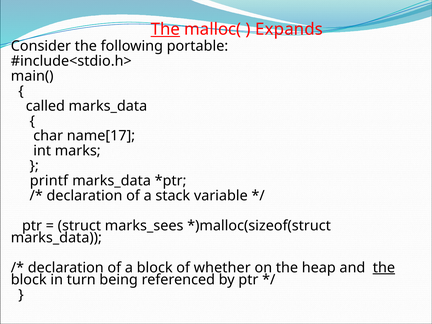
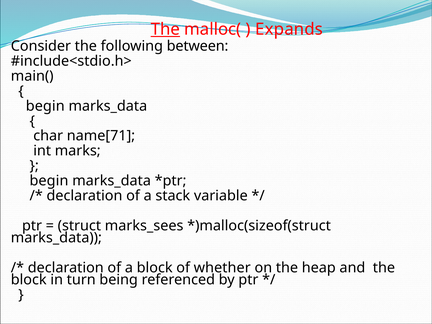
portable: portable -> between (198, 46)
called: called -> begin (45, 106)
name[17: name[17 -> name[71 (101, 136)
printf: printf -> begin (49, 181)
the underline: present -> none (384, 268)
